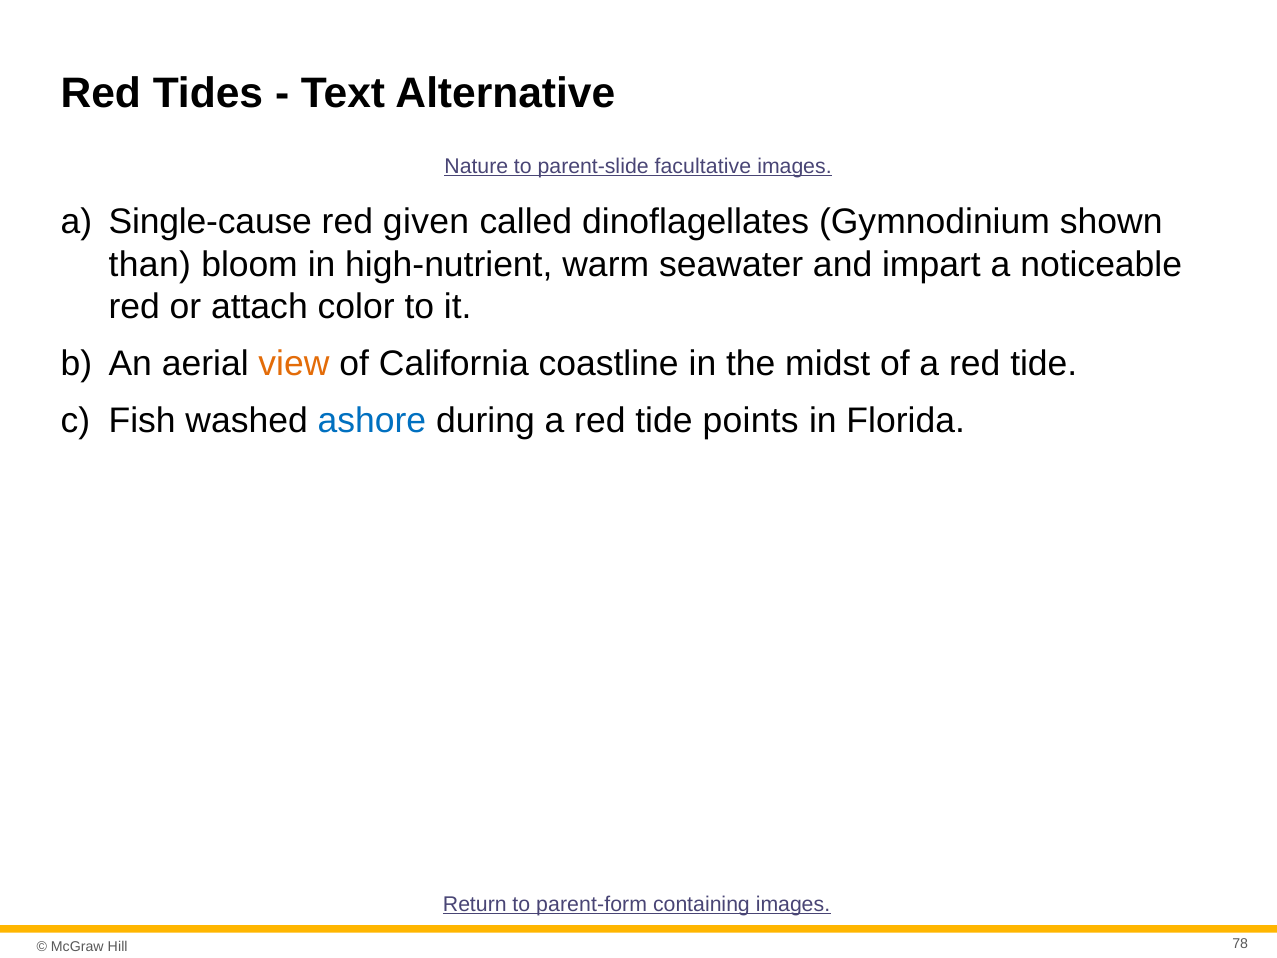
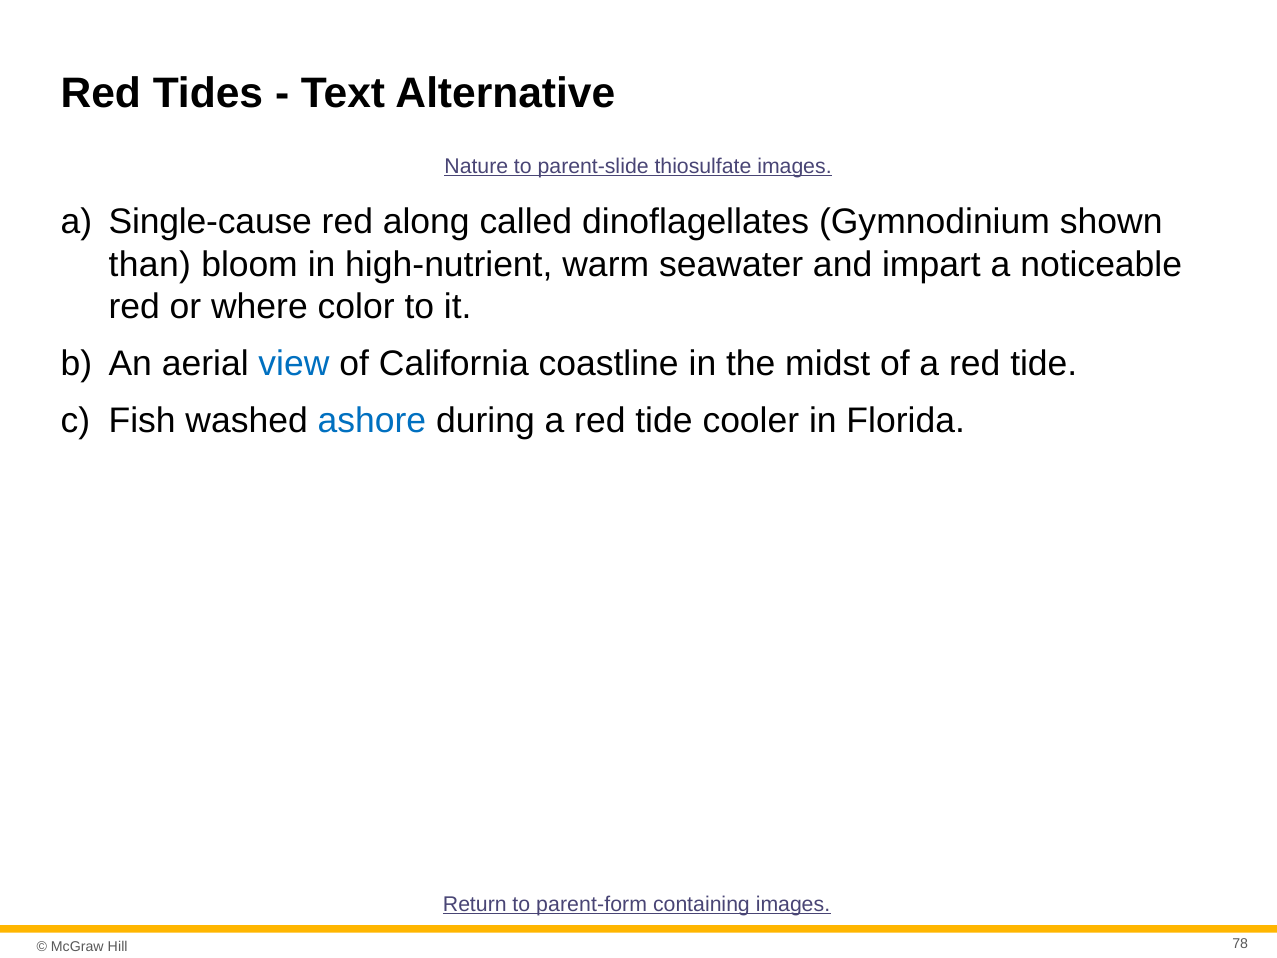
facultative: facultative -> thiosulfate (703, 166)
given: given -> along (426, 222)
attach: attach -> where (259, 307)
view colour: orange -> blue (294, 364)
points: points -> cooler (751, 420)
